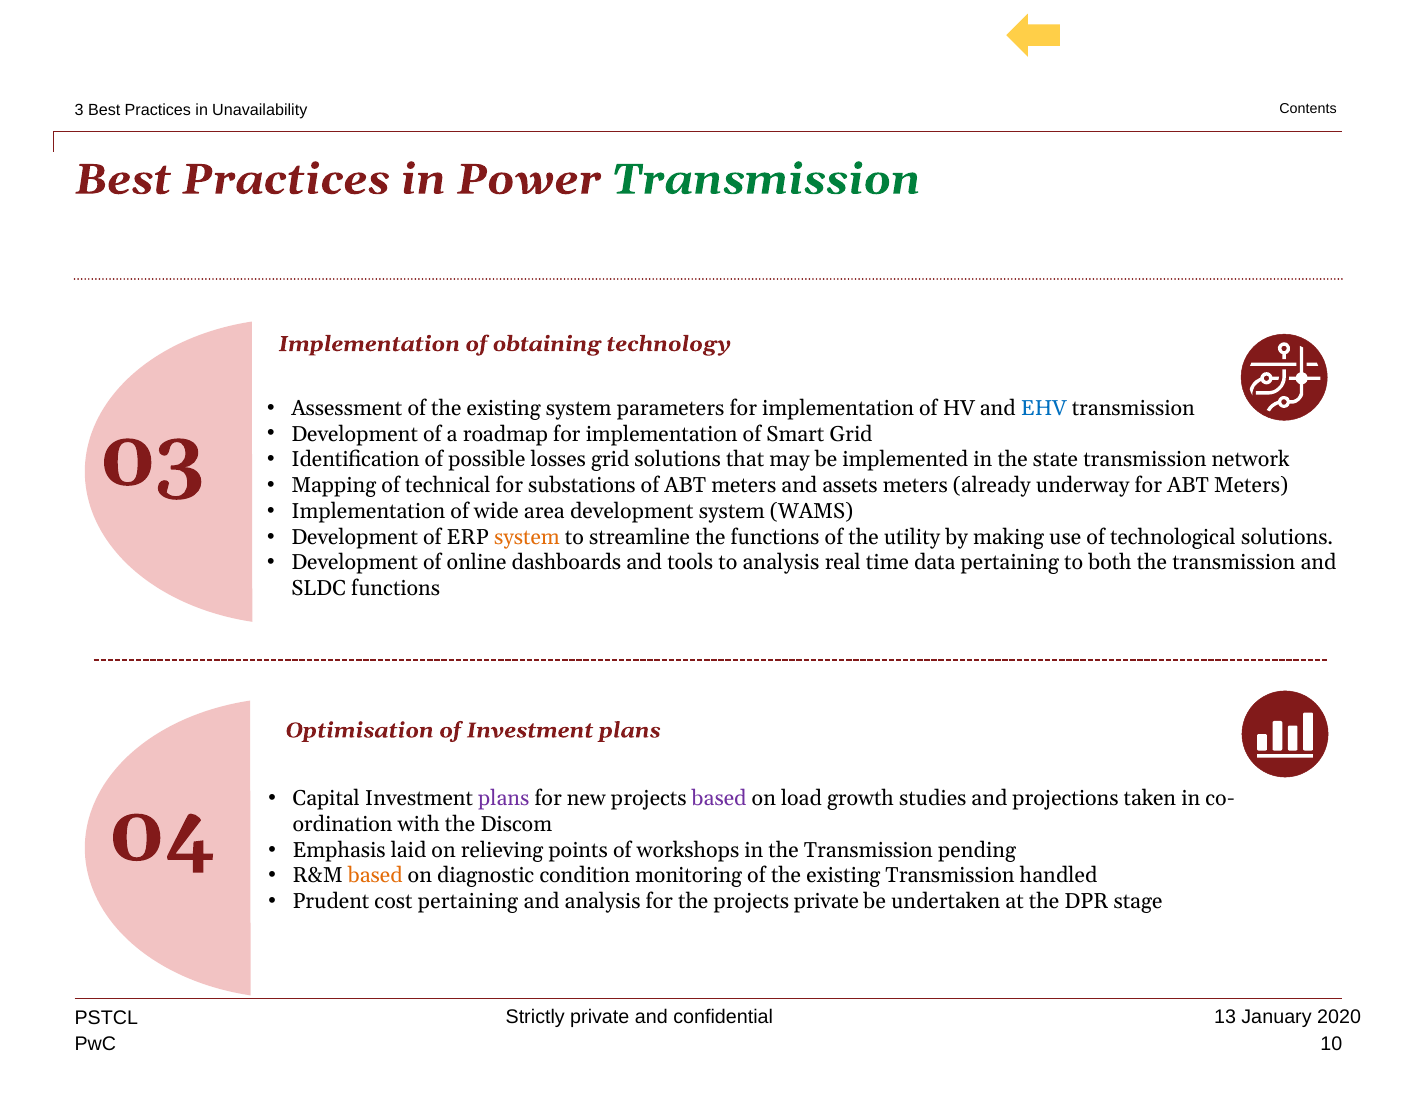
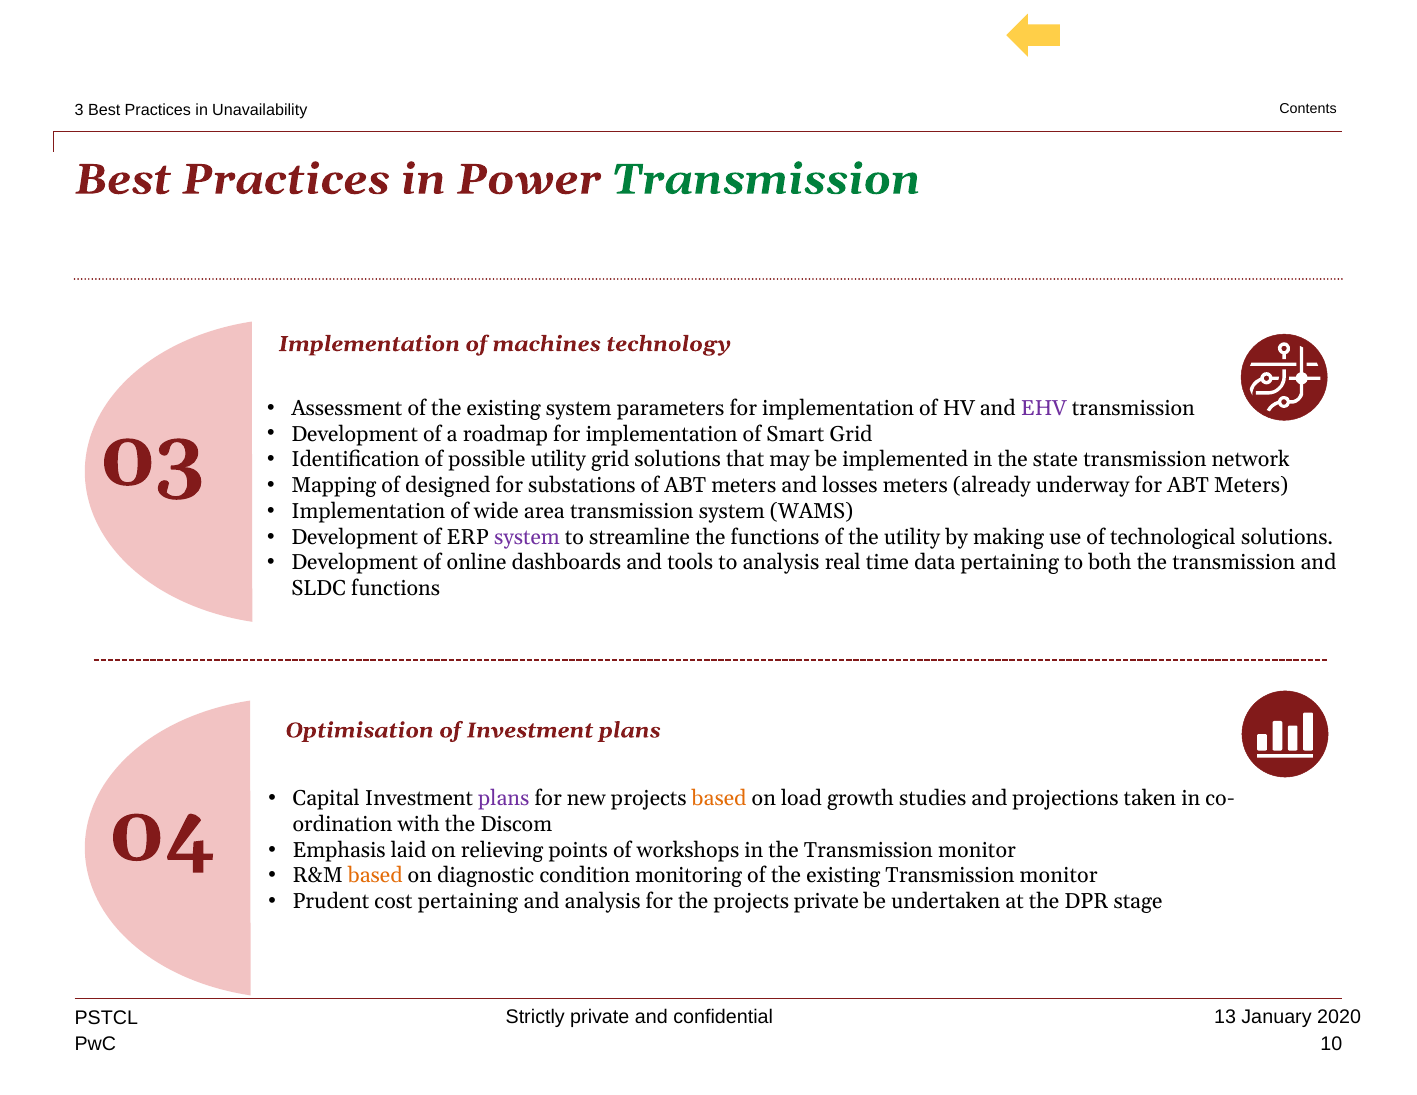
obtaining: obtaining -> machines (547, 344)
EHV colour: blue -> purple (1044, 408)
possible losses: losses -> utility (558, 460)
technical: technical -> designed (448, 486)
assets: assets -> losses (850, 486)
area development: development -> transmission (632, 511)
system colour: orange -> purple (527, 537)
based colour: purple -> orange (719, 799)
the Transmission pending: pending -> monitor (977, 850)
existing Transmission handled: handled -> monitor (1059, 876)
